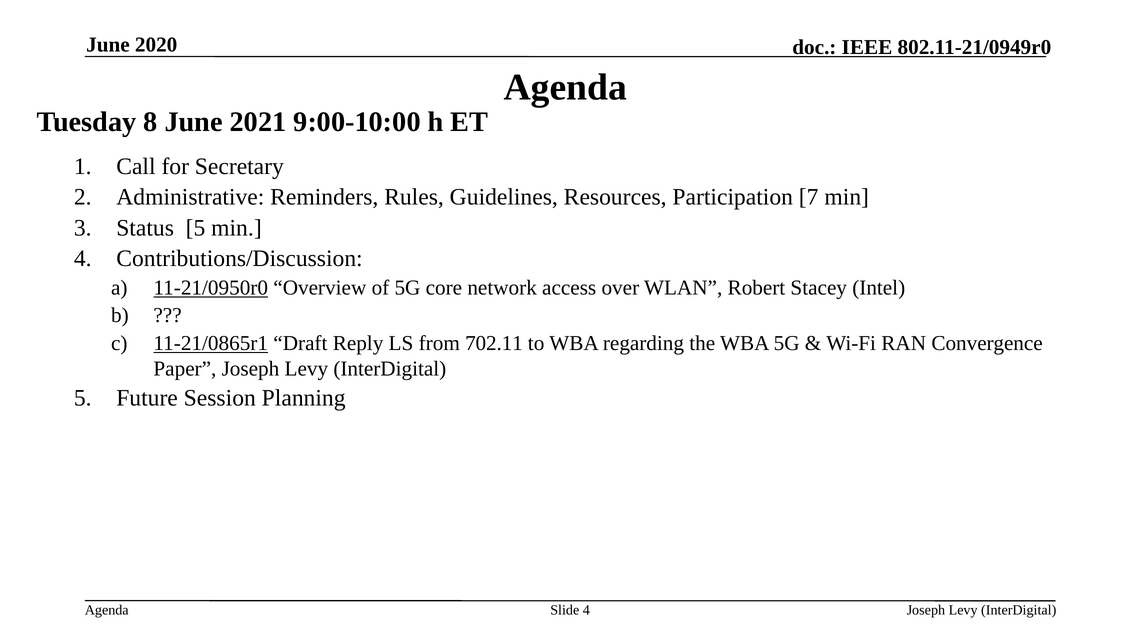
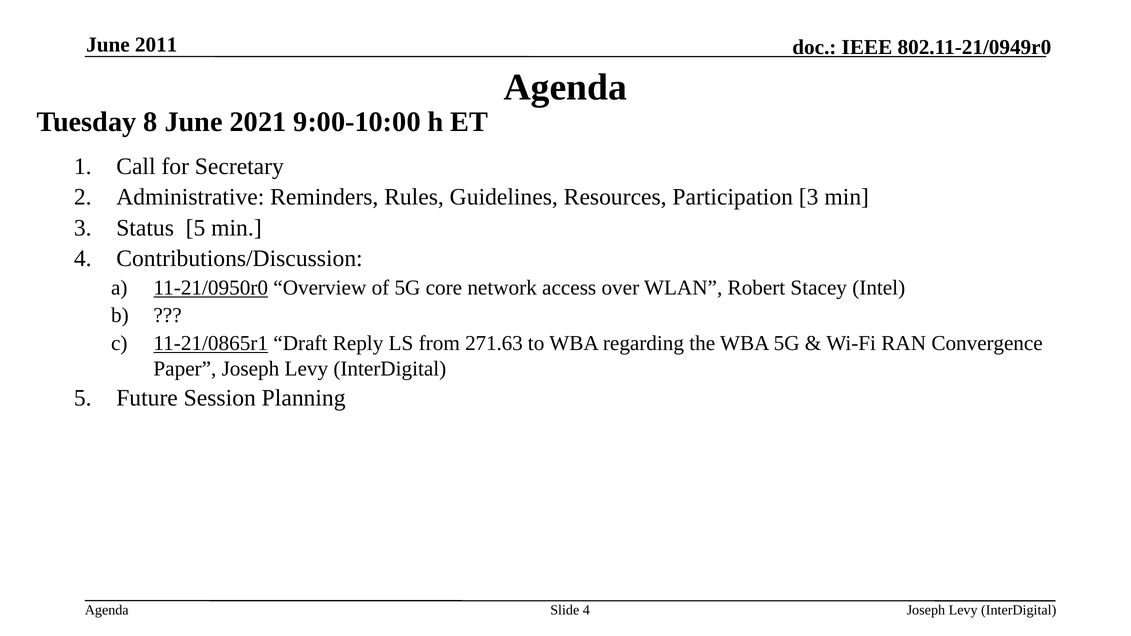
2020: 2020 -> 2011 (156, 45)
Participation 7: 7 -> 3 (809, 197)
702.11: 702.11 -> 271.63 (494, 343)
